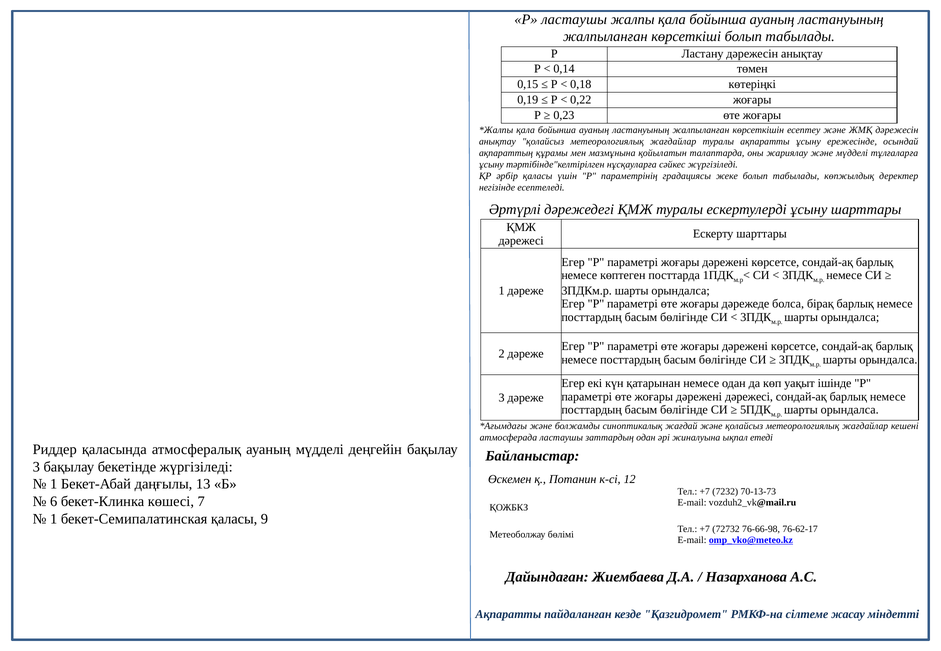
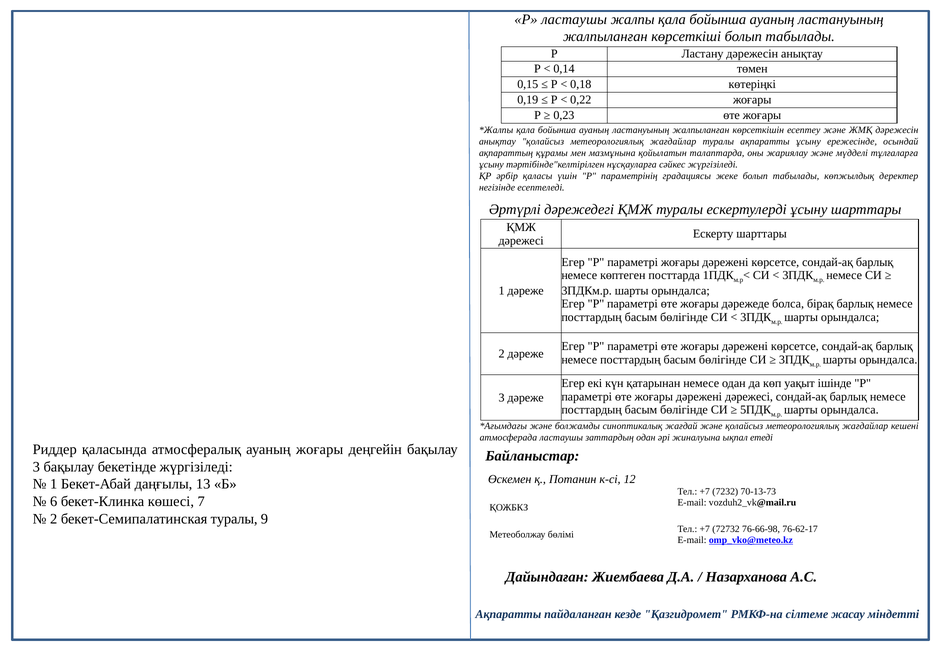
ауаның мүдделі: мүдделі -> жоғары (320, 450)
1: 1 -> 2 (54, 519)
бекет-Семипалатинская қаласы: қаласы -> туралы (234, 519)
